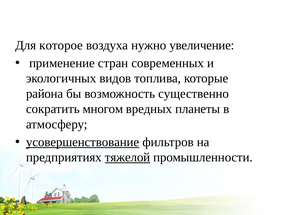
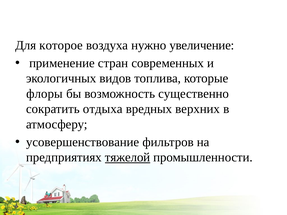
района: района -> флоры (44, 94)
многом: многом -> отдыха (103, 109)
планеты: планеты -> верхних (198, 109)
усовершенствование underline: present -> none (83, 142)
